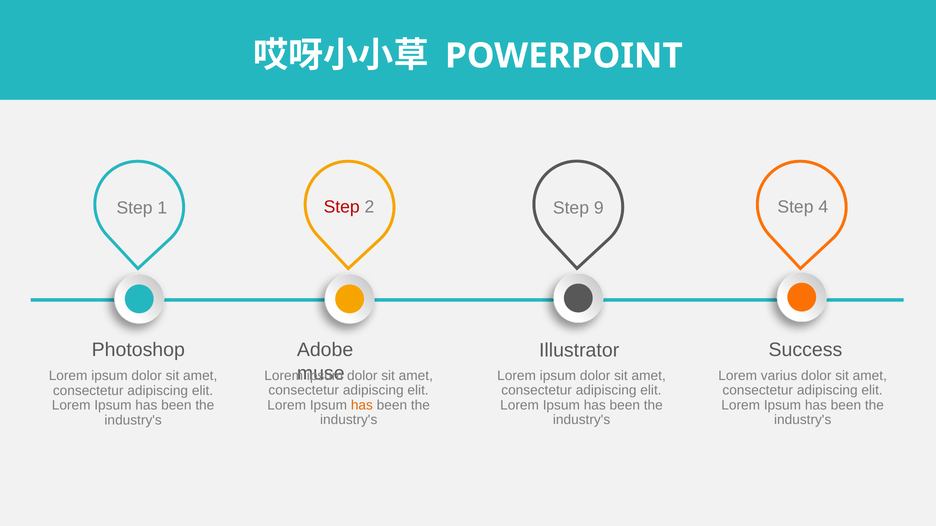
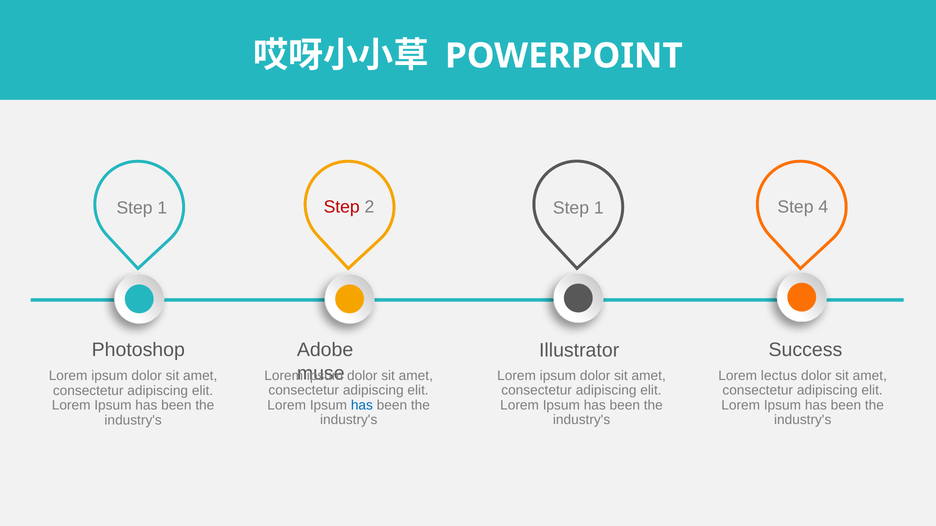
2 Step 9: 9 -> 1 (599, 208)
varius: varius -> lectus (779, 376)
has colour: orange -> blue (362, 405)
